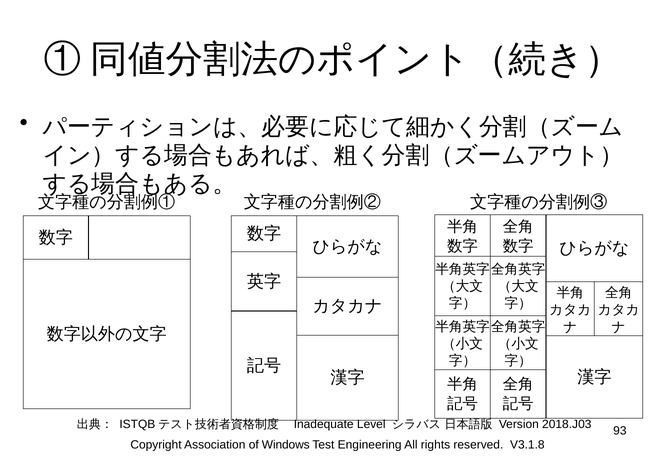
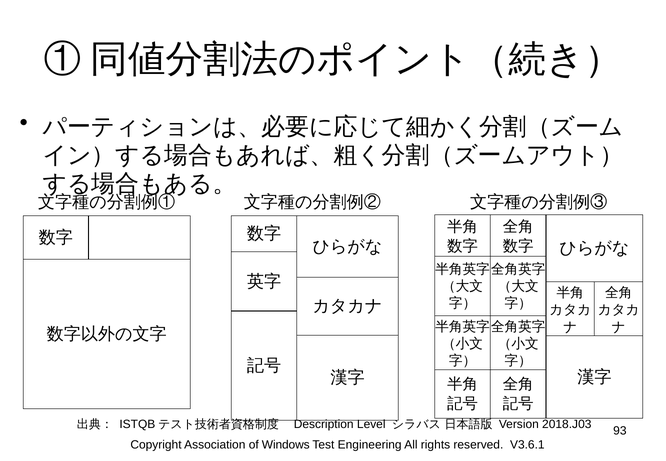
Inadequate: Inadequate -> Description (324, 424)
V3.1.8: V3.1.8 -> V3.6.1 (527, 445)
